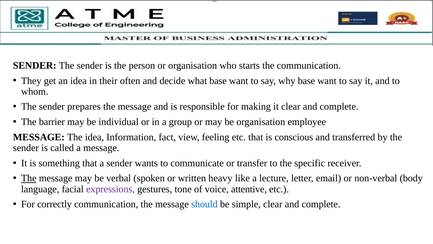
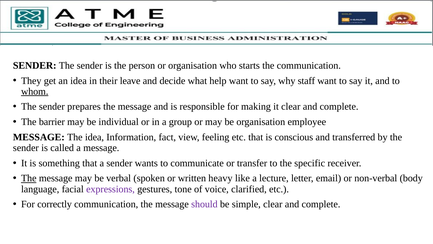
often: often -> leave (130, 81)
what base: base -> help (218, 81)
why base: base -> staff (306, 81)
whom underline: none -> present (35, 91)
attentive: attentive -> clarified (249, 189)
should colour: blue -> purple (204, 204)
